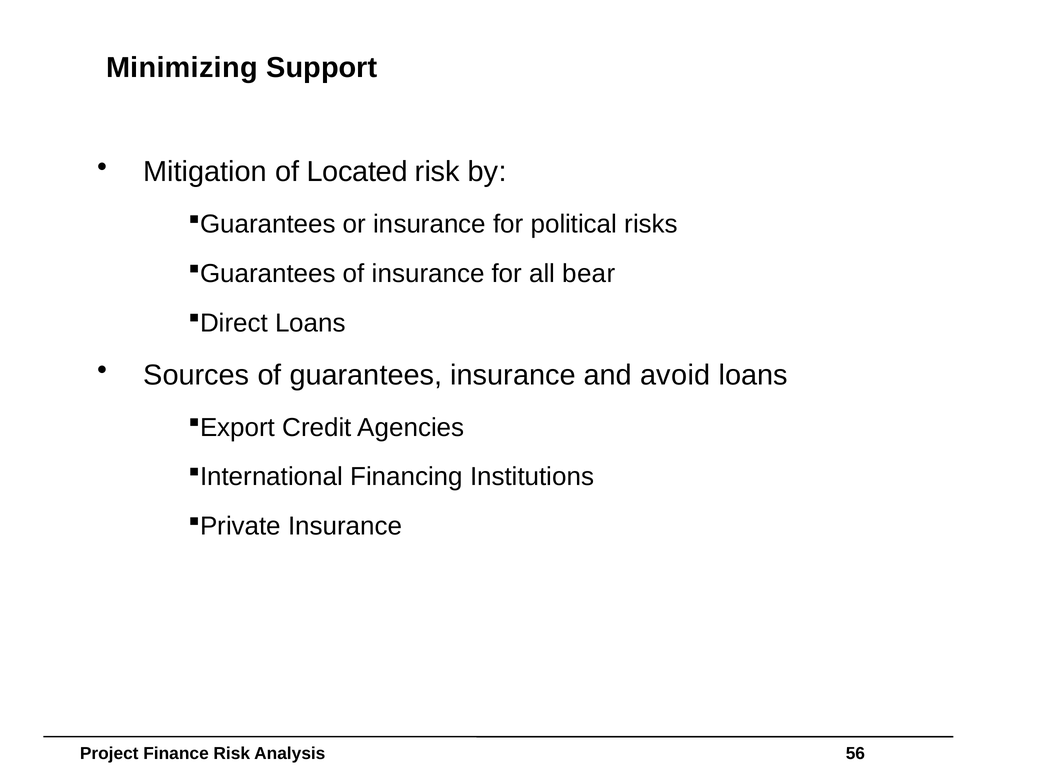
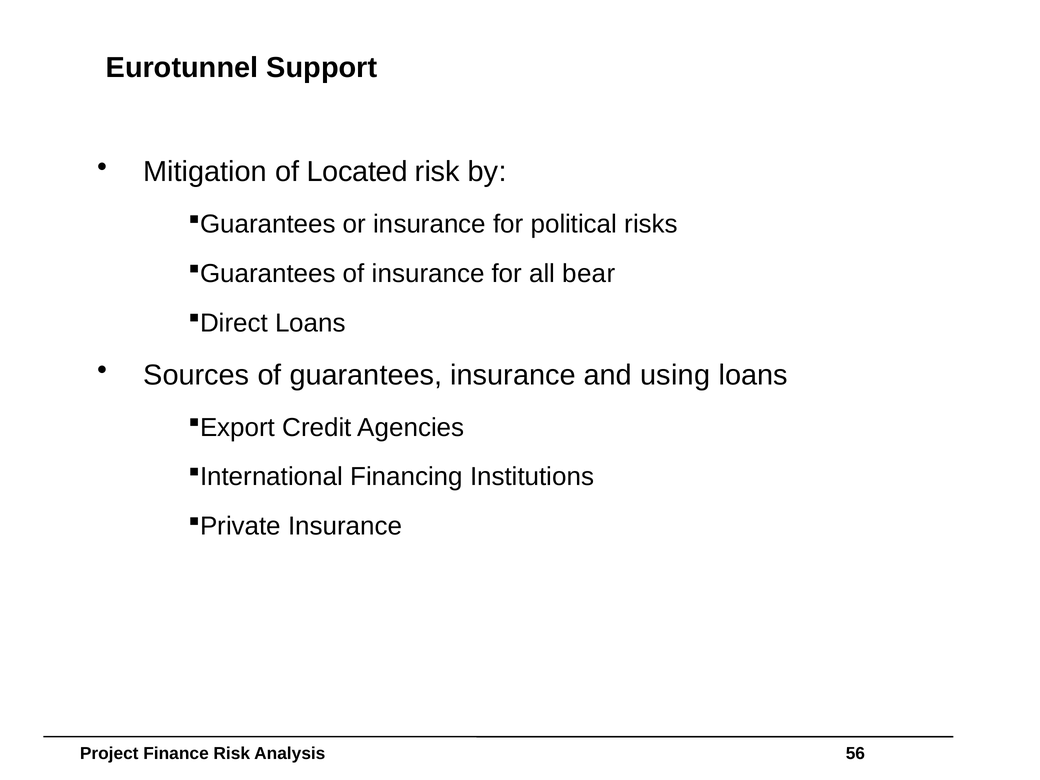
Minimizing: Minimizing -> Eurotunnel (182, 68)
avoid: avoid -> using (675, 375)
